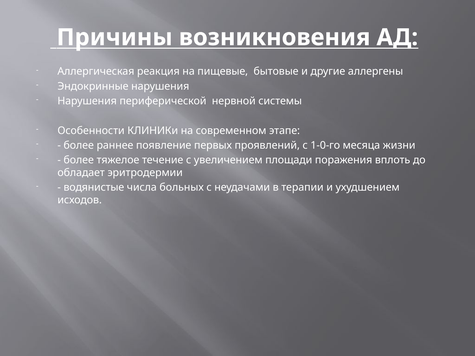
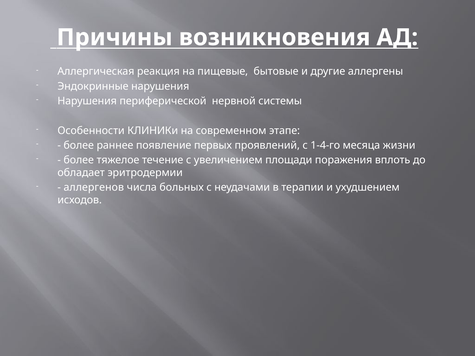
1-0-го: 1-0-го -> 1-4-го (325, 145)
водянистые: водянистые -> аллергенов (94, 188)
